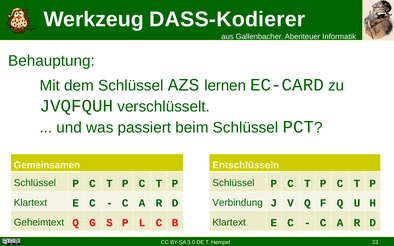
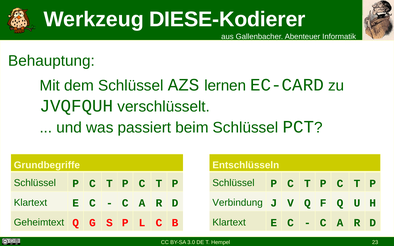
DASS-Kodierer: DASS-Kodierer -> DIESE-Kodierer (227, 19)
Gemeinsamen: Gemeinsamen -> Grundbegriffe (47, 165)
